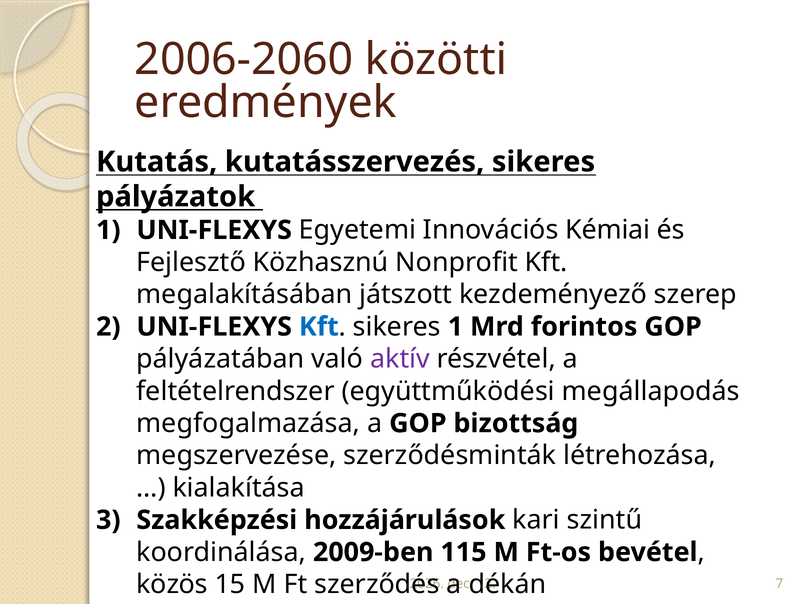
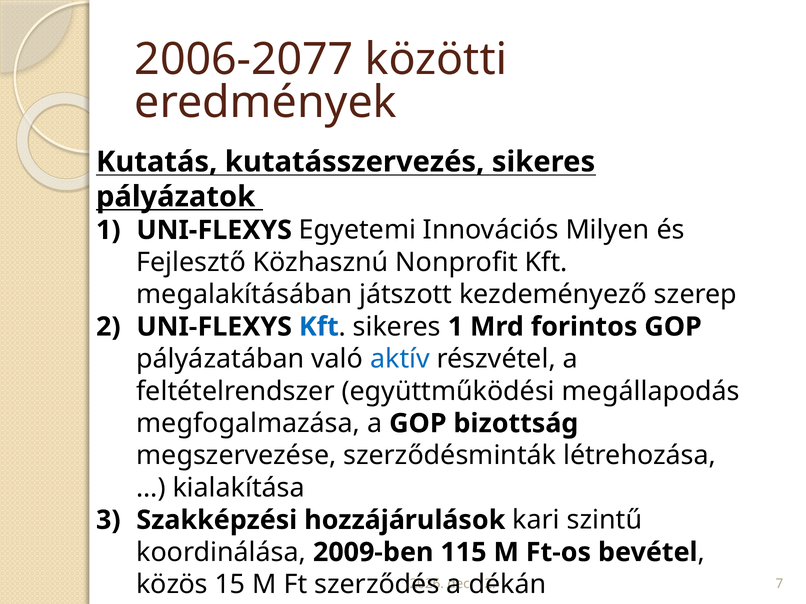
2006-2060: 2006-2060 -> 2006-2077 (244, 60)
Kémiai: Kémiai -> Milyen (608, 230)
aktív colour: purple -> blue (400, 359)
